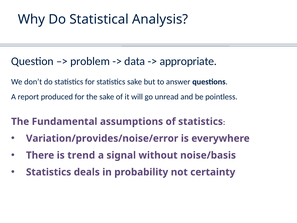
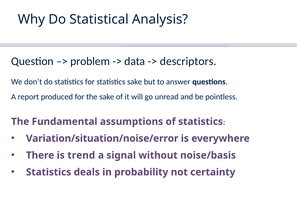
appropriate: appropriate -> descriptors (188, 61)
Variation/provides/noise/error: Variation/provides/noise/error -> Variation/situation/noise/error (102, 138)
